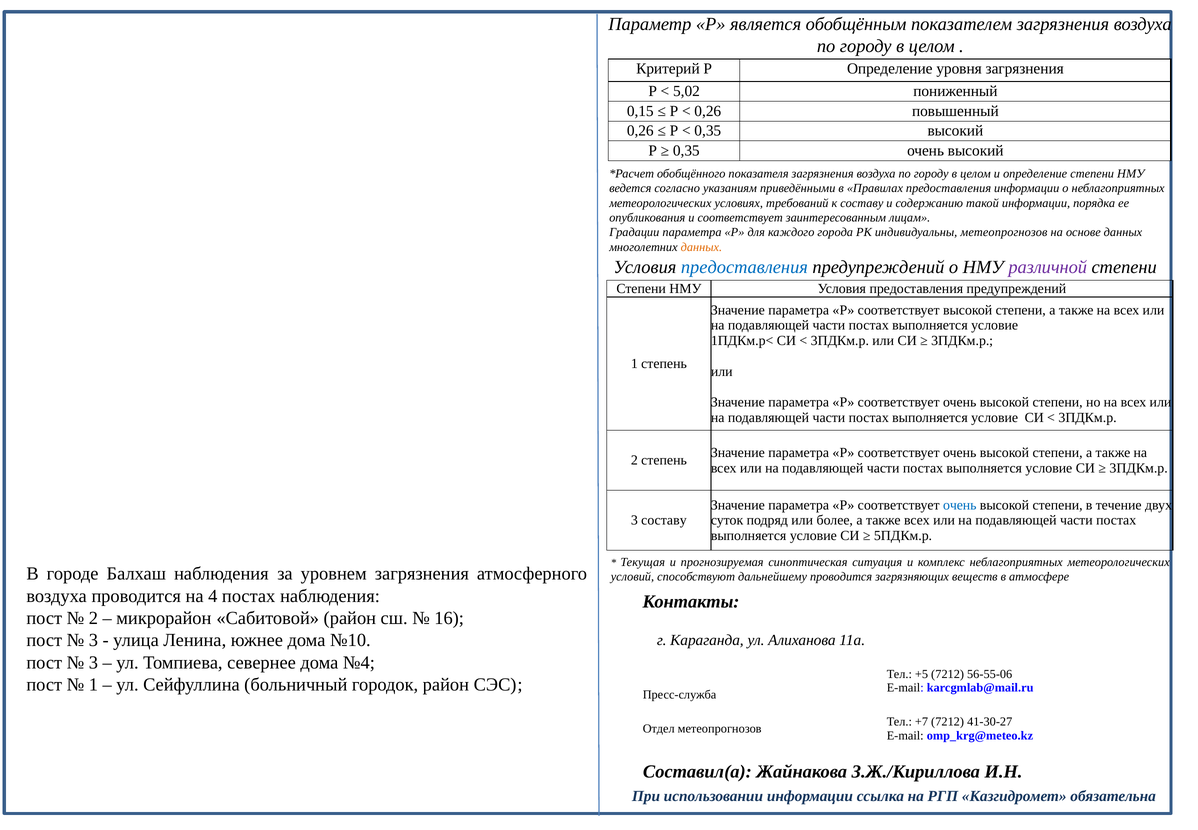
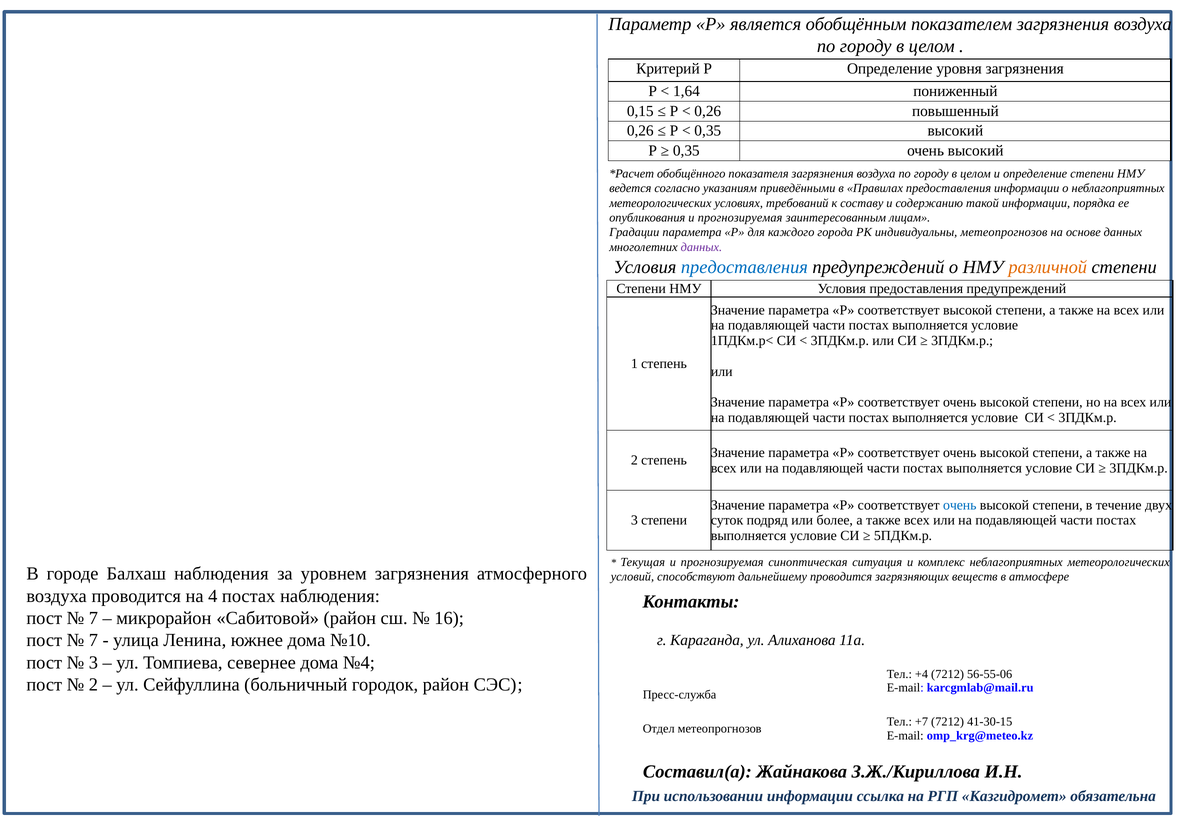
5,02: 5,02 -> 1,64 (686, 91)
опубликования и соответствует: соответствует -> прогнозируемая (740, 218)
данных colour: orange -> purple (701, 247)
различной colour: purple -> orange (1048, 267)
3 составу: составу -> степени (664, 520)
2: 2 -> 7 (93, 618)
3: 3 -> 7 (93, 640)
+5: +5 -> +4 (921, 673)
1: 1 -> 2 (93, 684)
41-30-27: 41-30-27 -> 41-30-15 (990, 721)
